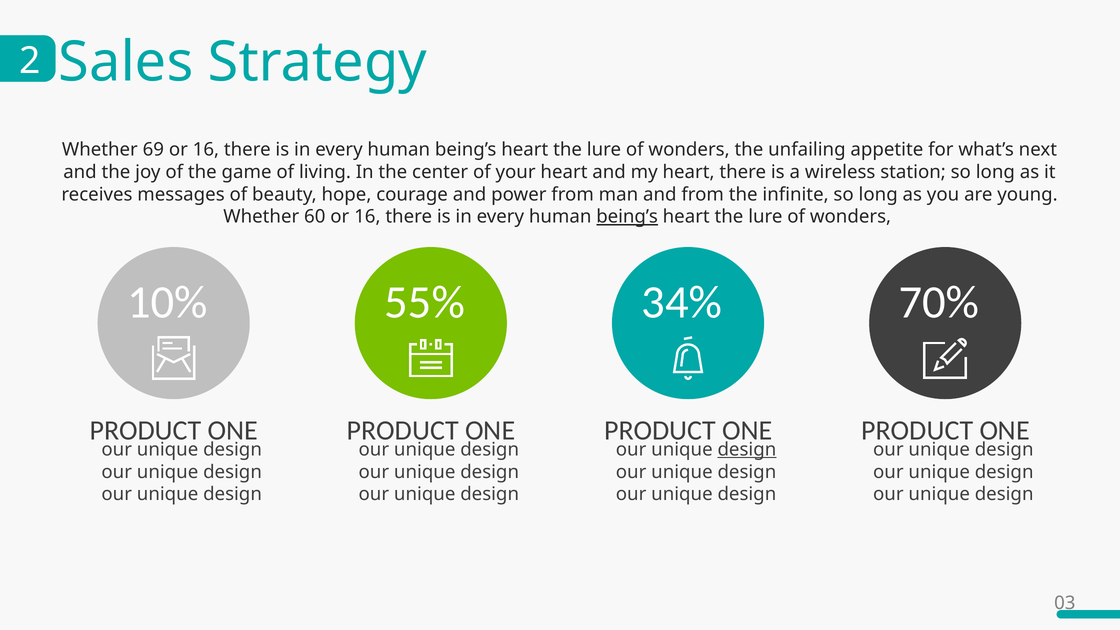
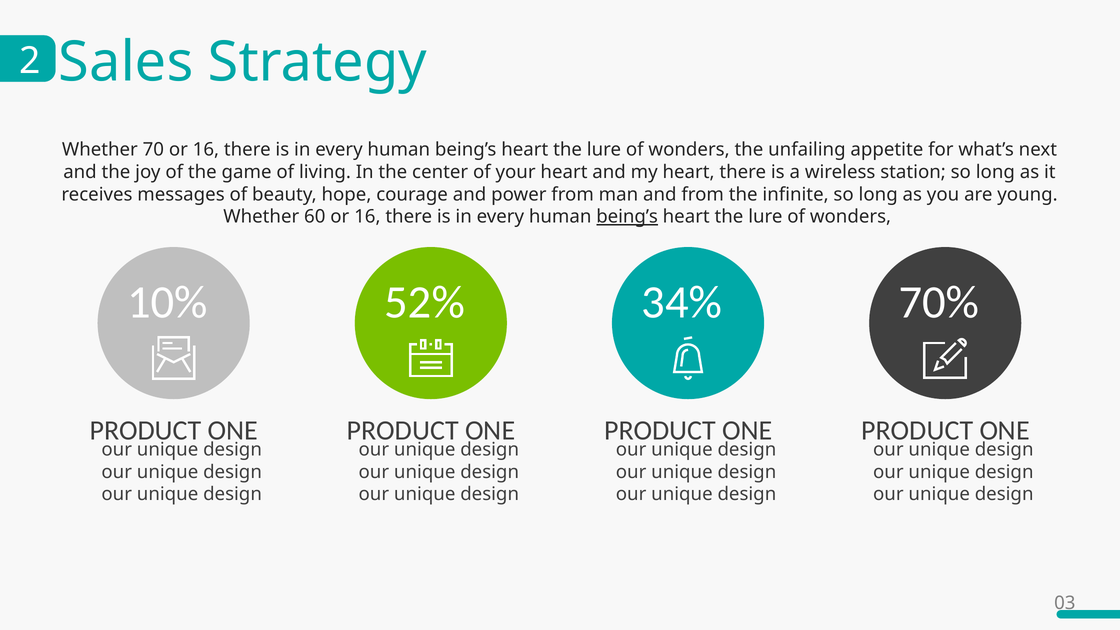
69: 69 -> 70 (153, 150)
55%: 55% -> 52% (425, 302)
design underline: present -> none (747, 450)
